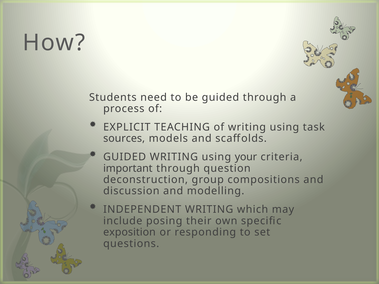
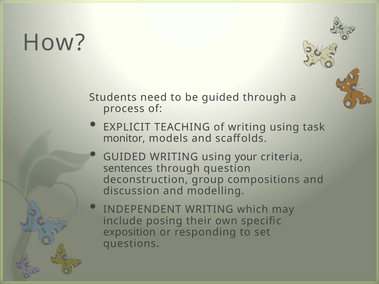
sources: sources -> monitor (124, 139)
important: important -> sentences (128, 168)
